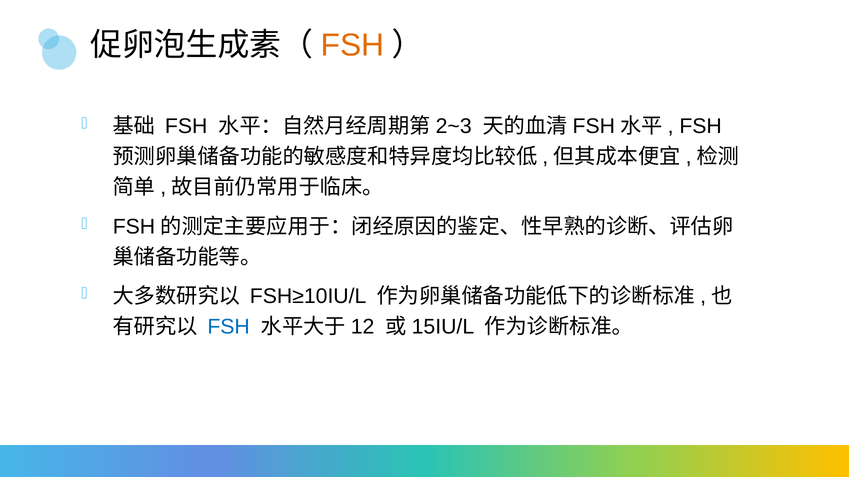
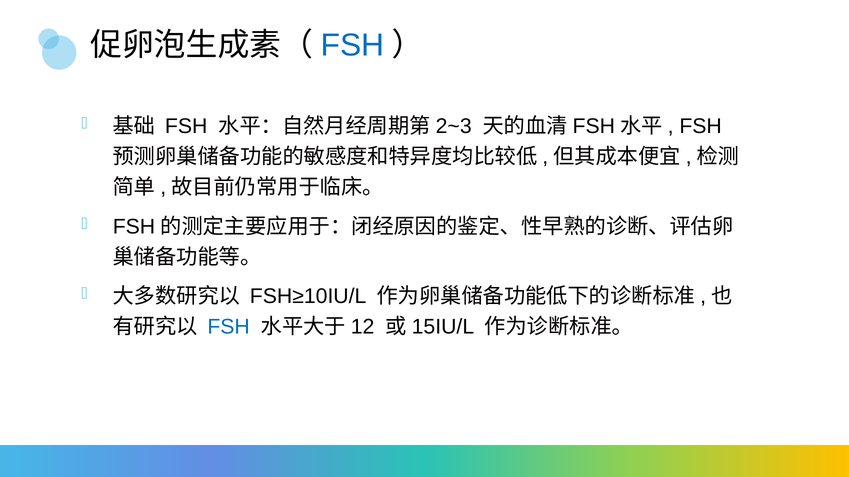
FSH colour: orange -> blue (352, 45)
